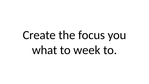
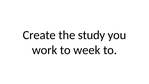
focus: focus -> study (92, 35)
what: what -> work (45, 50)
